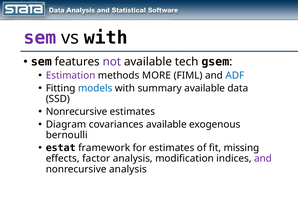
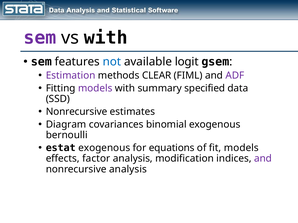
not colour: purple -> blue (112, 62)
tech: tech -> logit (187, 62)
MORE: MORE -> CLEAR (157, 76)
ADF colour: blue -> purple (235, 76)
models colour: blue -> purple (95, 88)
summary available: available -> specified (205, 88)
covariances available: available -> binomial (166, 125)
estat framework: framework -> exogenous (104, 148)
for estimates: estimates -> equations (172, 148)
fit missing: missing -> models (241, 148)
